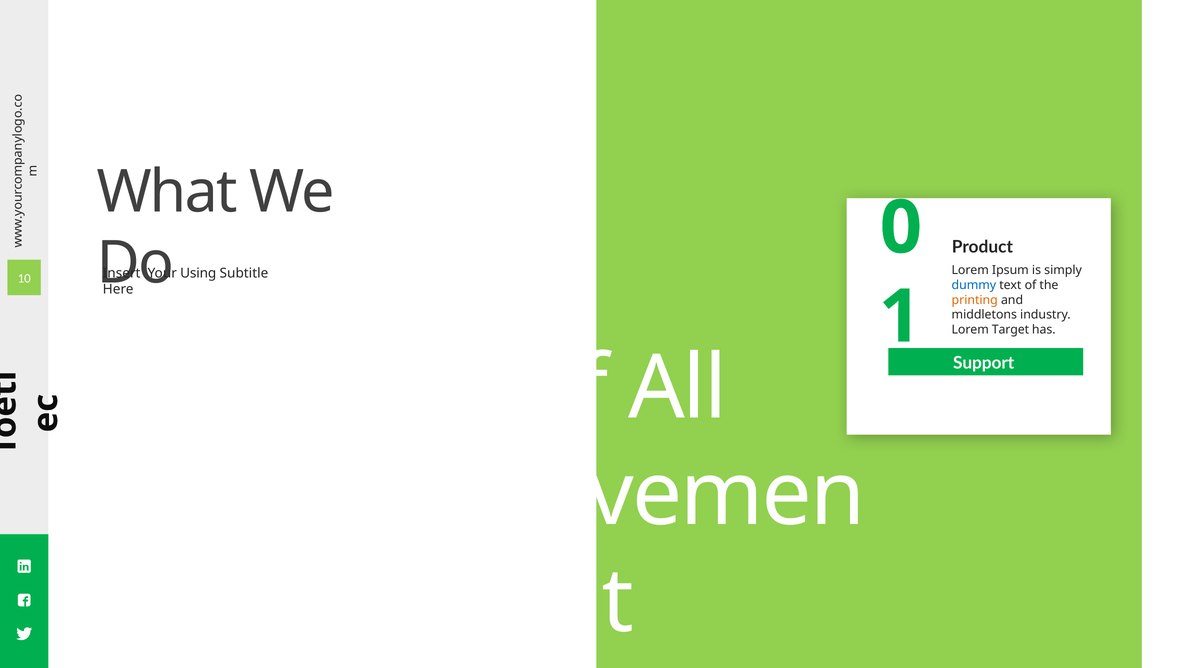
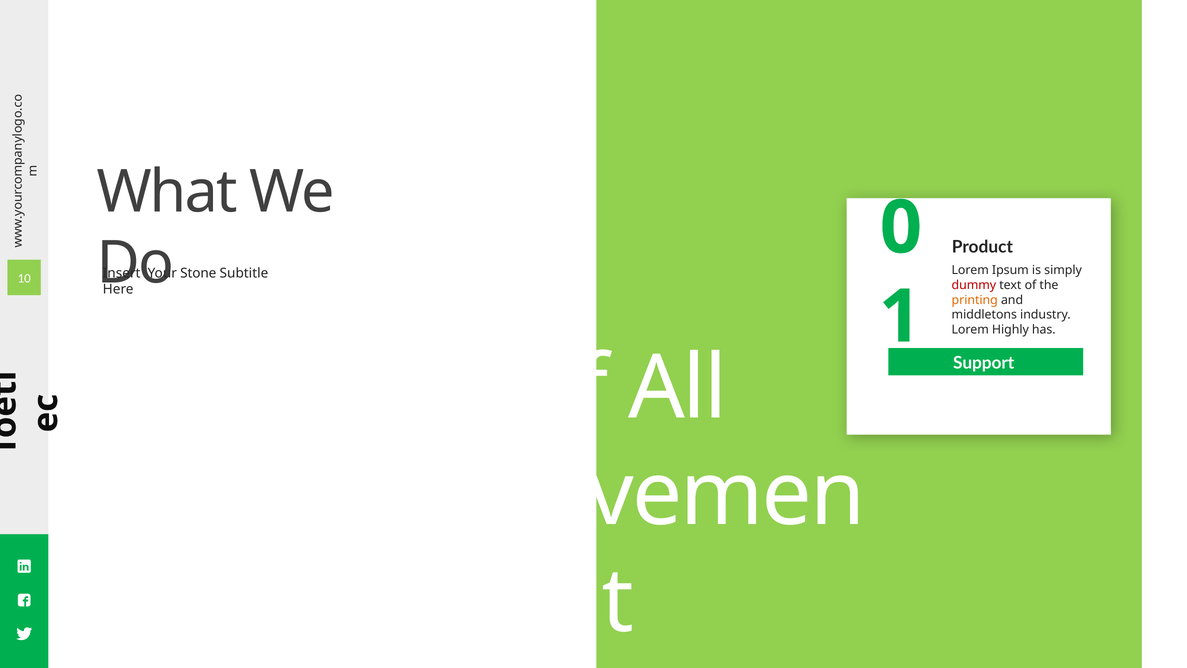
Using: Using -> Stone (198, 273)
dummy colour: blue -> red (974, 285)
Target: Target -> Highly (1010, 330)
